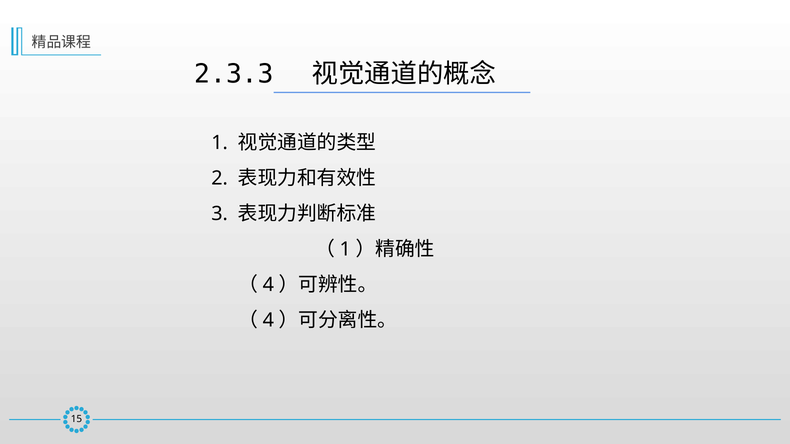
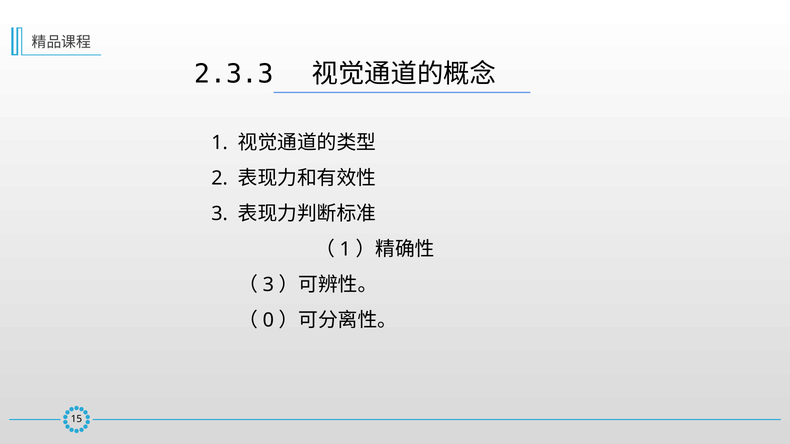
4: 4 -> 3 (268, 285)
4: 4 -> 0 (268, 320)
